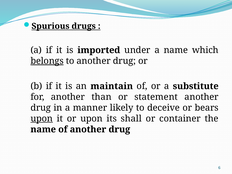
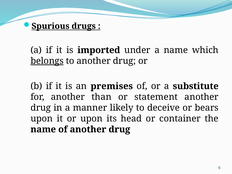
maintain: maintain -> premises (112, 86)
upon underline: present -> none (42, 119)
shall: shall -> head (131, 119)
